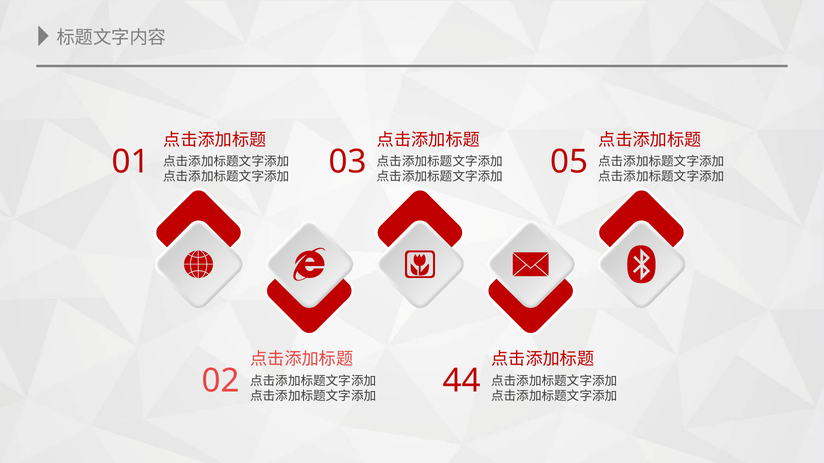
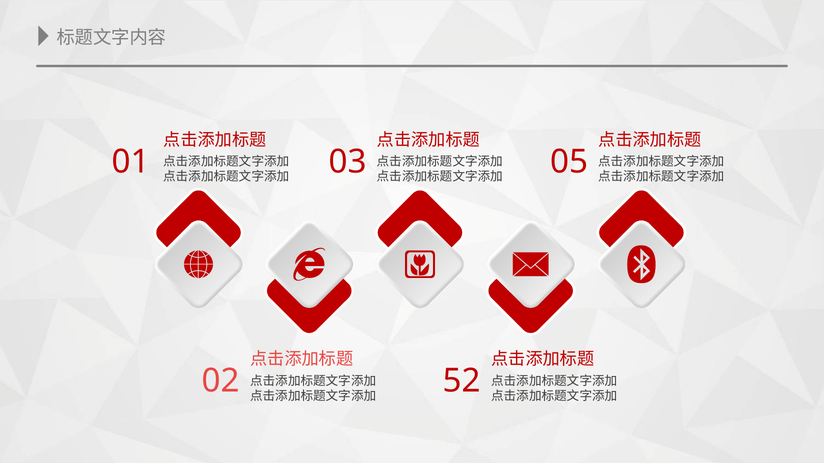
44: 44 -> 52 (462, 381)
